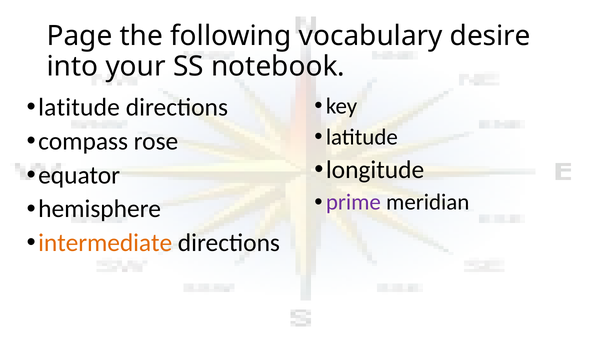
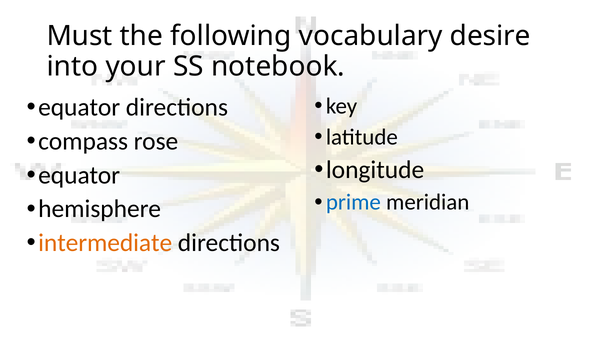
Page: Page -> Must (80, 36)
latitude: latitude -> equator (79, 108)
prime colour: purple -> blue (353, 202)
